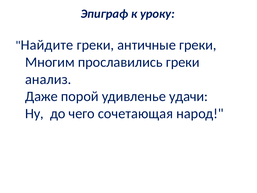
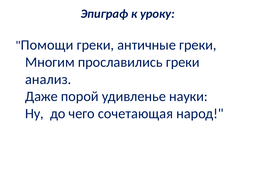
Найдите: Найдите -> Помощи (47, 45)
удачи: удачи -> науки (188, 96)
